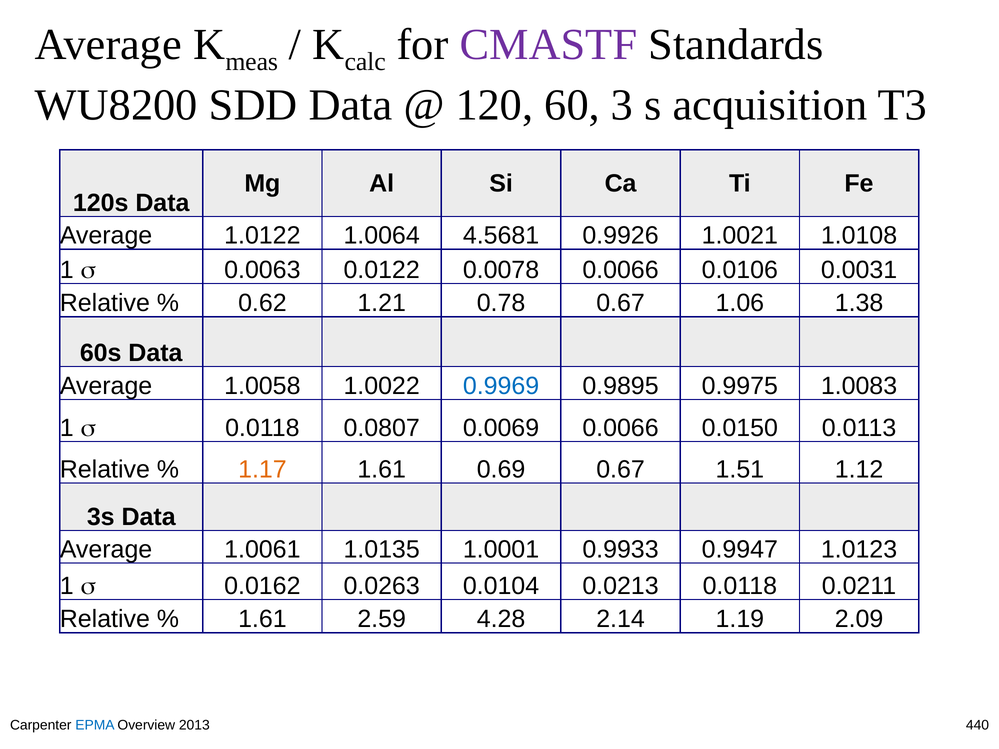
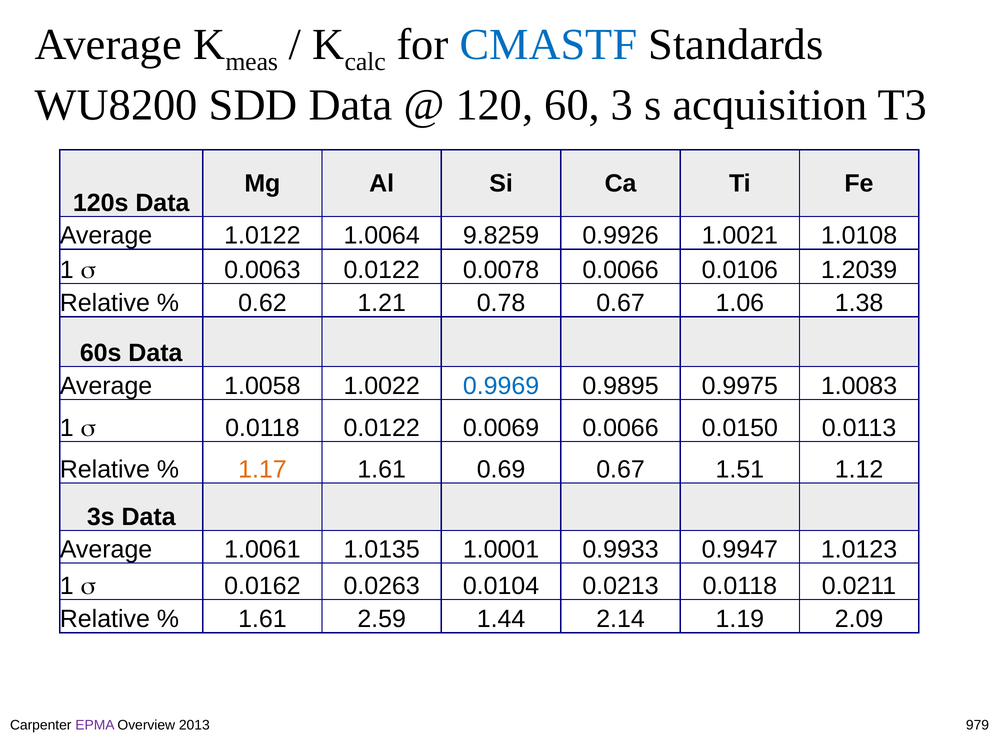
CMASTF colour: purple -> blue (548, 45)
4.5681: 4.5681 -> 9.8259 (501, 236)
0.0031: 0.0031 -> 1.2039 (859, 270)
0.0118 0.0807: 0.0807 -> 0.0122 (382, 428)
4.28: 4.28 -> 1.44 (501, 619)
EPMA colour: blue -> purple (95, 725)
440: 440 -> 979 (977, 725)
